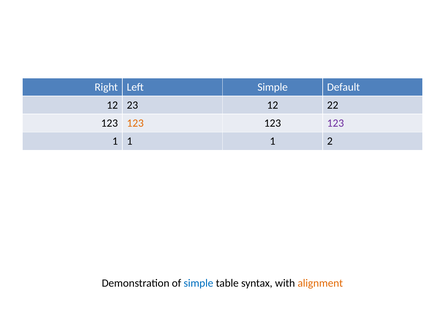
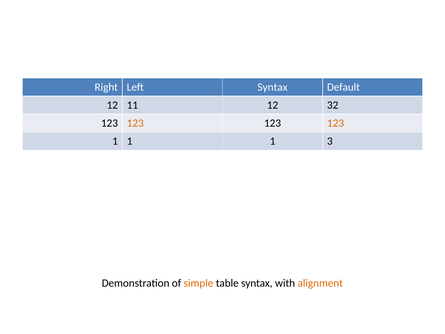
Left Simple: Simple -> Syntax (273, 87)
23: 23 -> 11 (132, 105)
22: 22 -> 32 (333, 105)
123 colour: purple -> orange (336, 123)
2: 2 -> 3 (330, 141)
simple colour: blue -> orange (198, 283)
